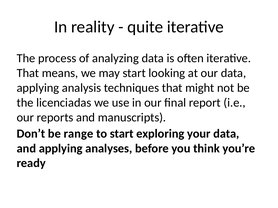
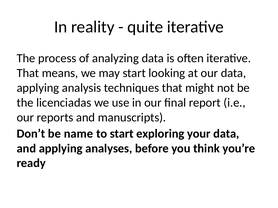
range: range -> name (78, 134)
